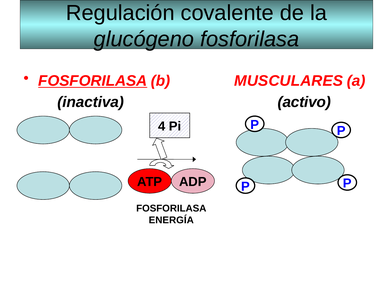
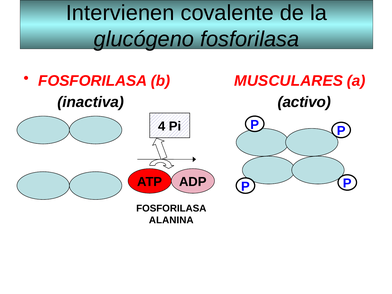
Regulación: Regulación -> Intervienen (120, 13)
FOSFORILASA underline: present -> none (93, 81)
ENERGÍA: ENERGÍA -> ALANINA (171, 220)
